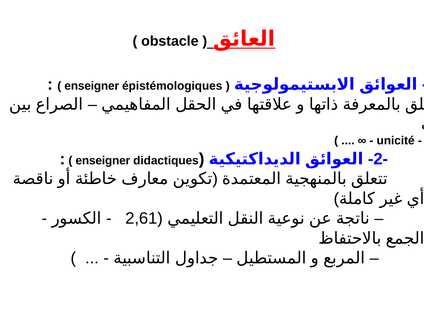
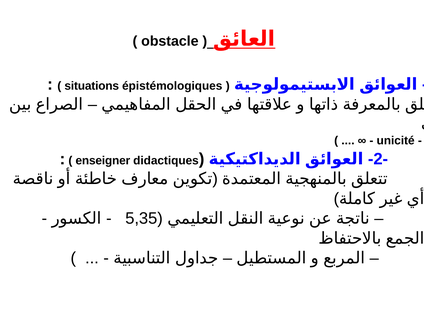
enseigner: enseigner -> situations (92, 86)
2,61: 2,61 -> 5,35 (141, 218)
